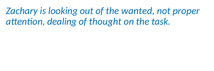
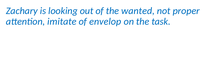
dealing: dealing -> imitate (62, 22)
thought: thought -> envelop (105, 22)
